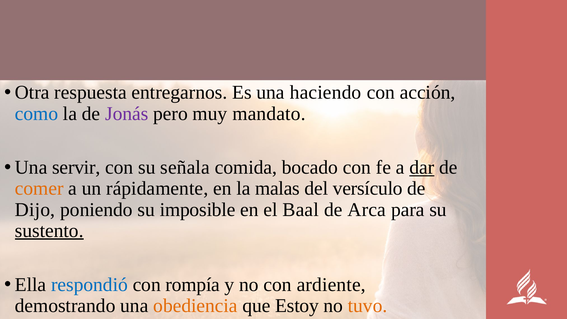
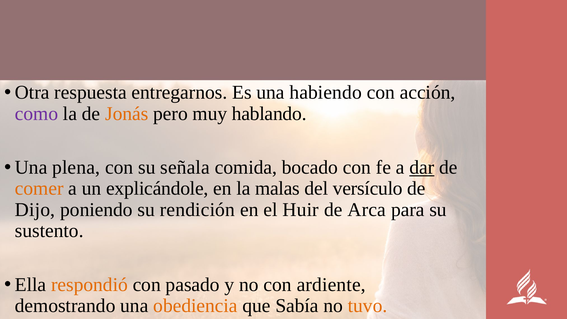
haciendo: haciendo -> habiendo (326, 93)
como colour: blue -> purple (37, 114)
Jonás colour: purple -> orange (127, 114)
mandato: mandato -> hablando (269, 114)
servir: servir -> plena (76, 167)
rápidamente: rápidamente -> explicándole (157, 189)
imposible: imposible -> rendición (197, 210)
Baal: Baal -> Huir (301, 210)
sustento underline: present -> none (49, 231)
respondió colour: blue -> orange (89, 285)
rompía: rompía -> pasado (193, 285)
Estoy: Estoy -> Sabía (297, 306)
